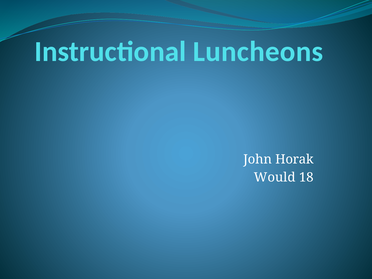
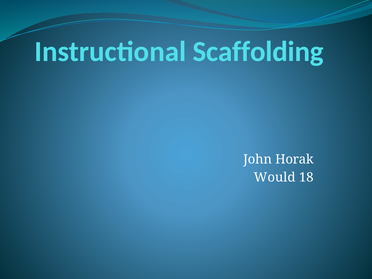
Luncheons: Luncheons -> Scaffolding (258, 52)
